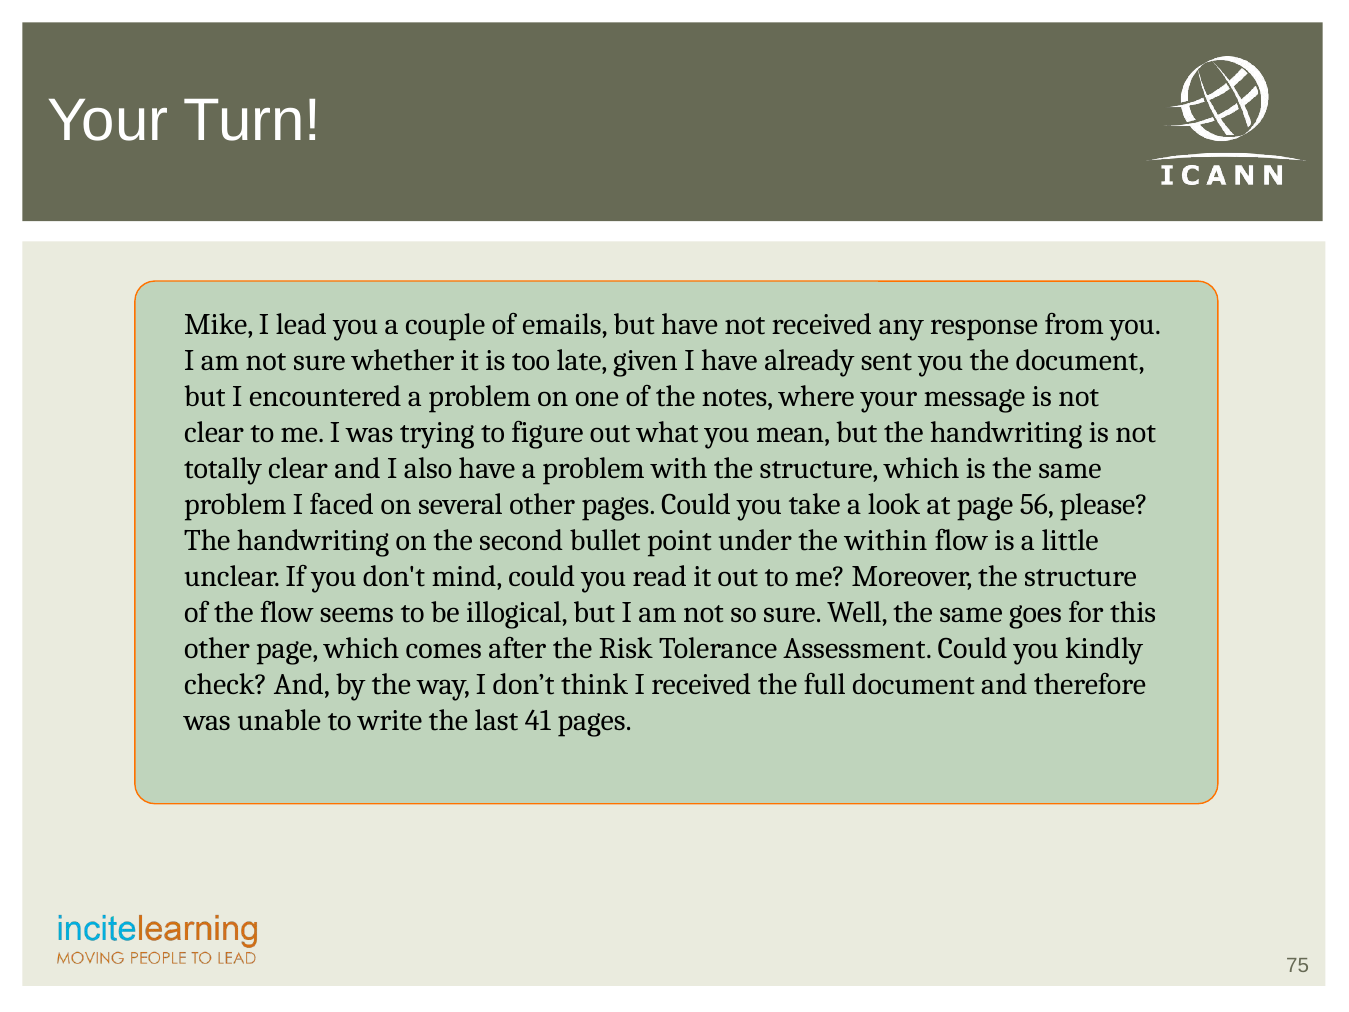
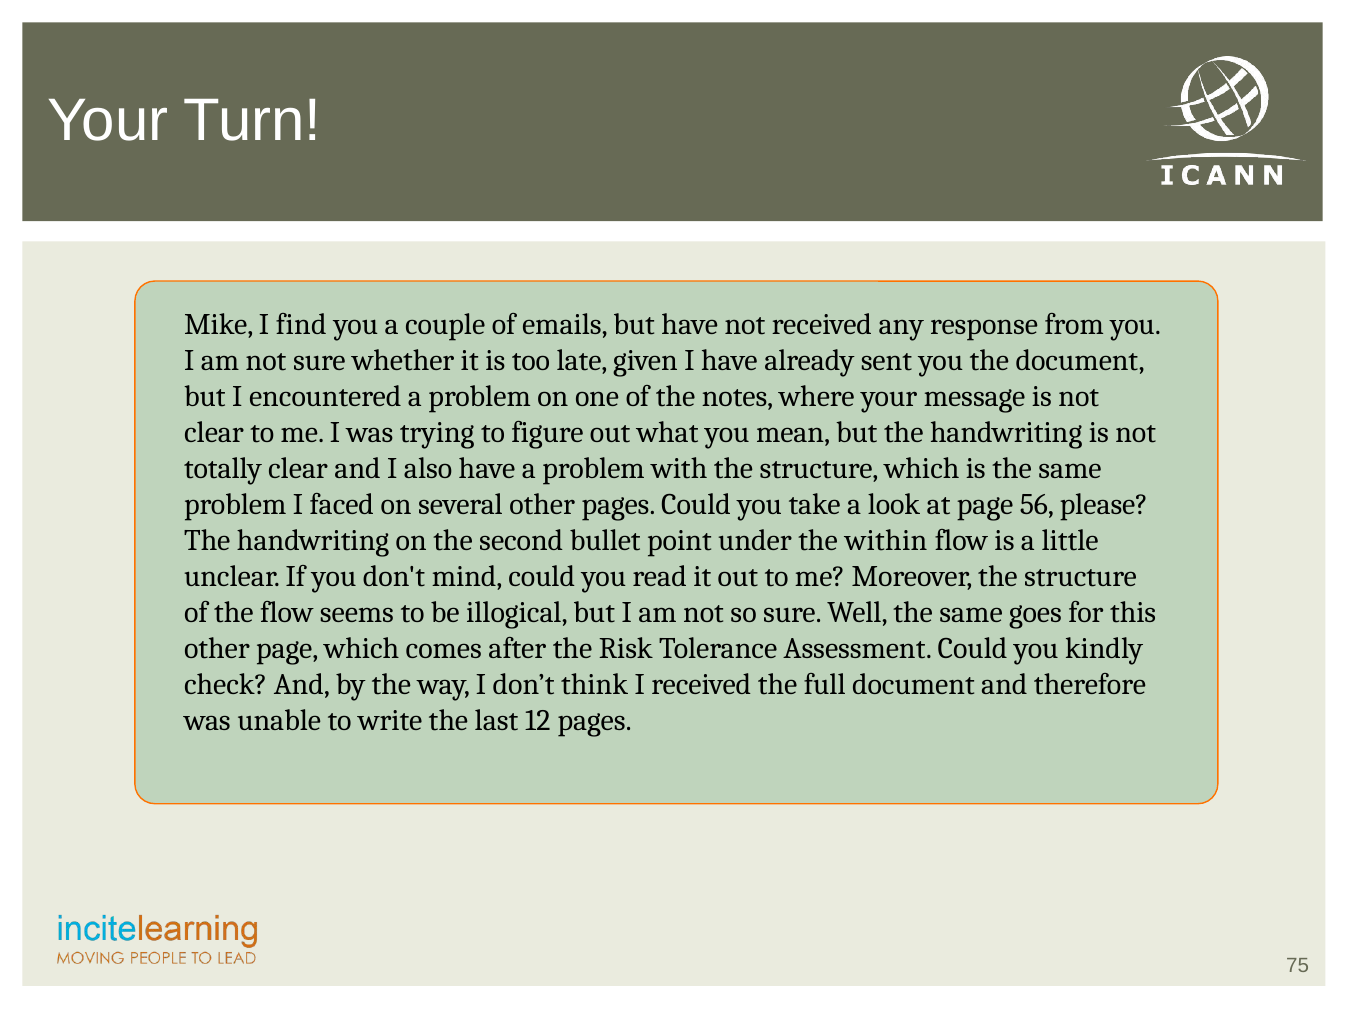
lead: lead -> find (301, 324)
41: 41 -> 12 (538, 720)
